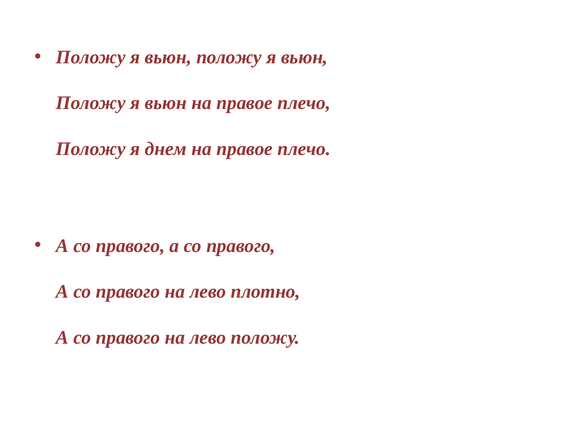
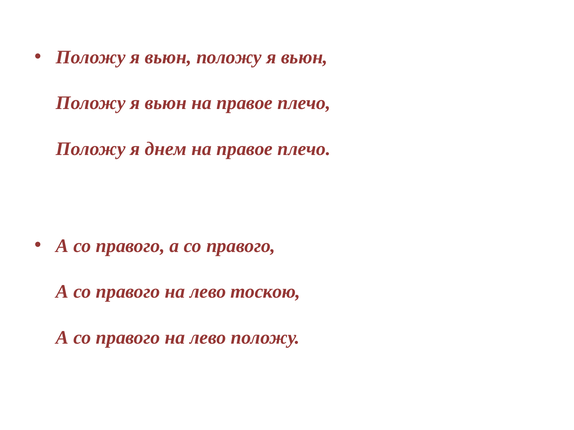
плотно: плотно -> тоскою (266, 292)
